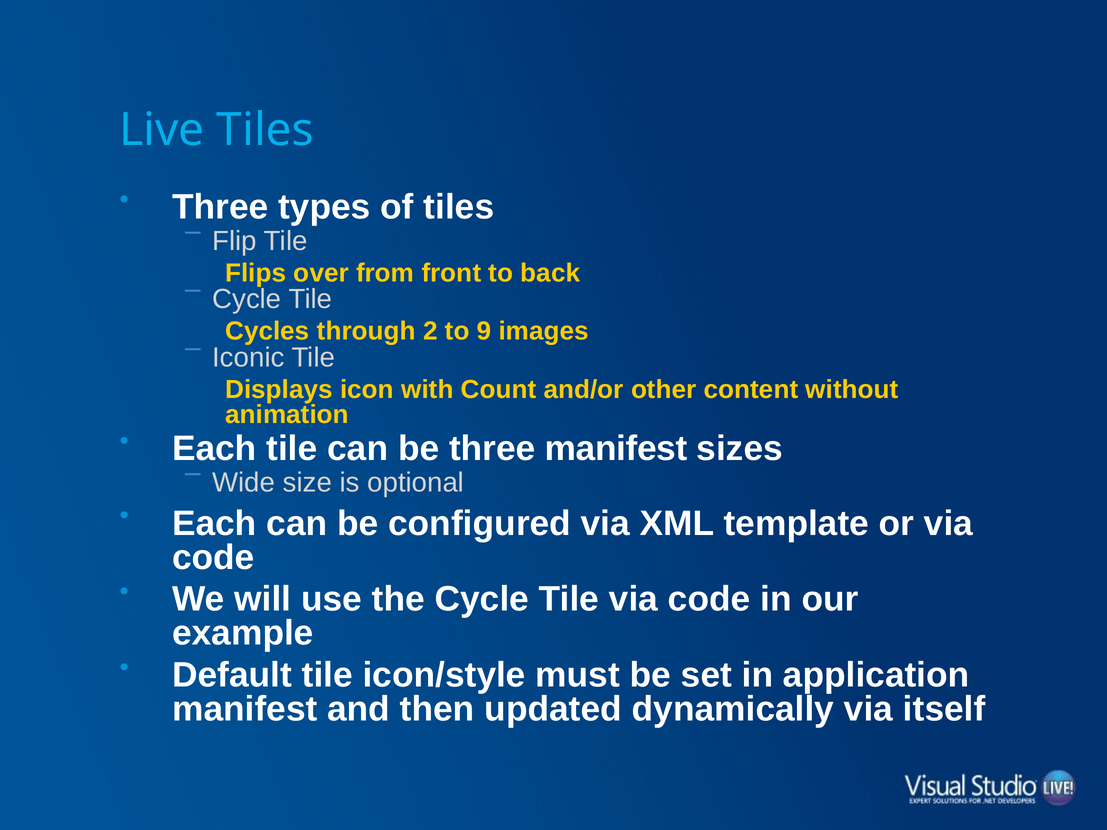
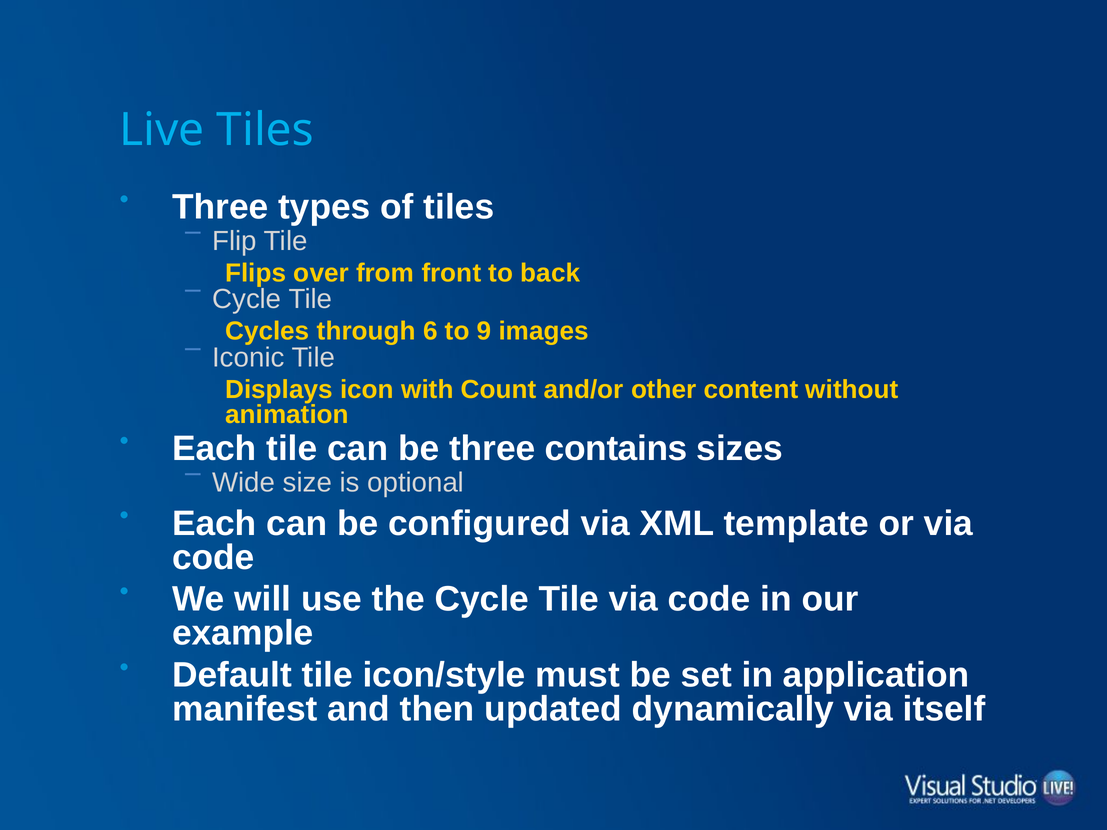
2: 2 -> 6 (430, 331)
three manifest: manifest -> contains (616, 449)
